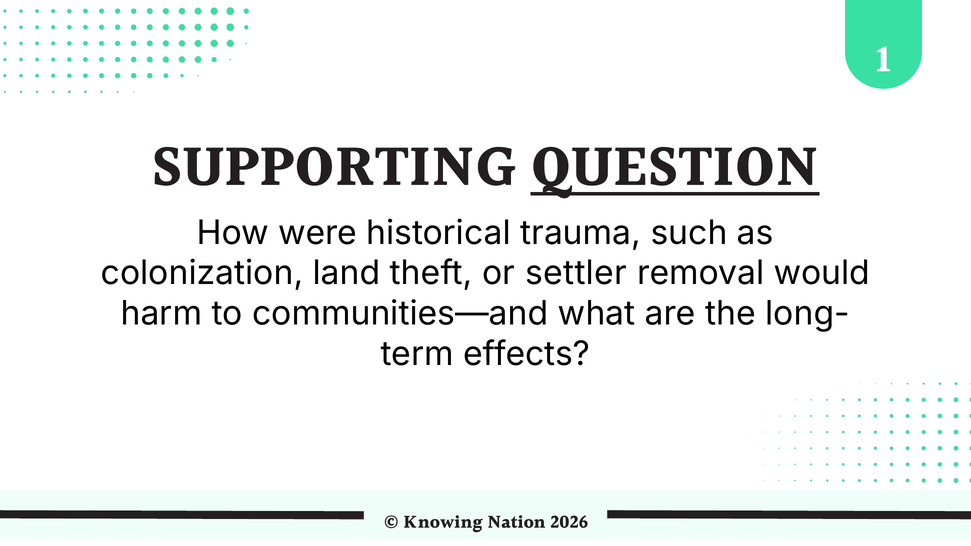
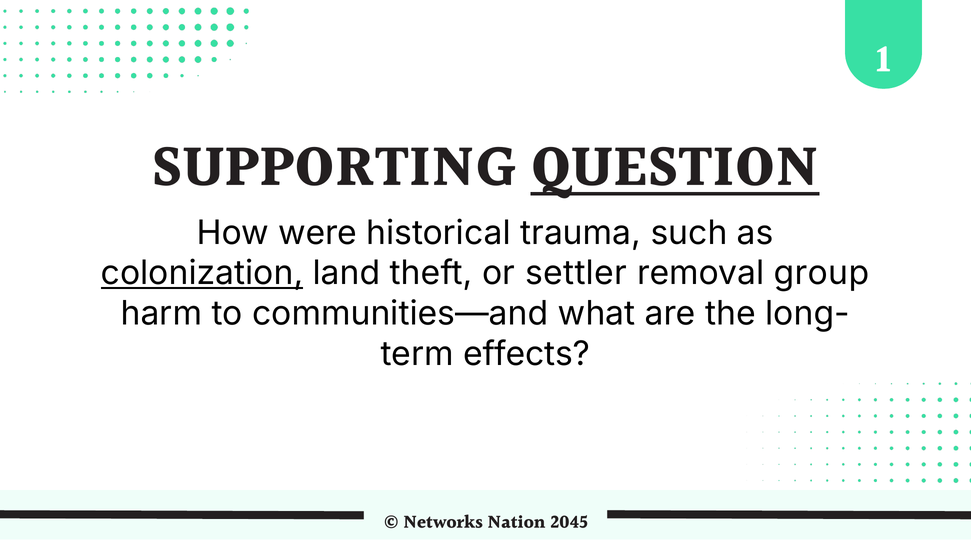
colonization underline: none -> present (202, 273)
would: would -> group (822, 273)
Knowing: Knowing -> Networks (443, 523)
2026: 2026 -> 2045 (569, 523)
